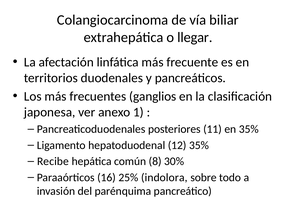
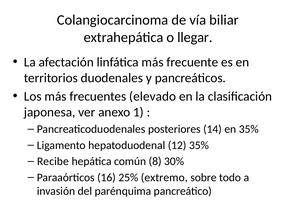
ganglios: ganglios -> elevado (153, 96)
11: 11 -> 14 (213, 129)
indolora: indolora -> extremo (164, 177)
